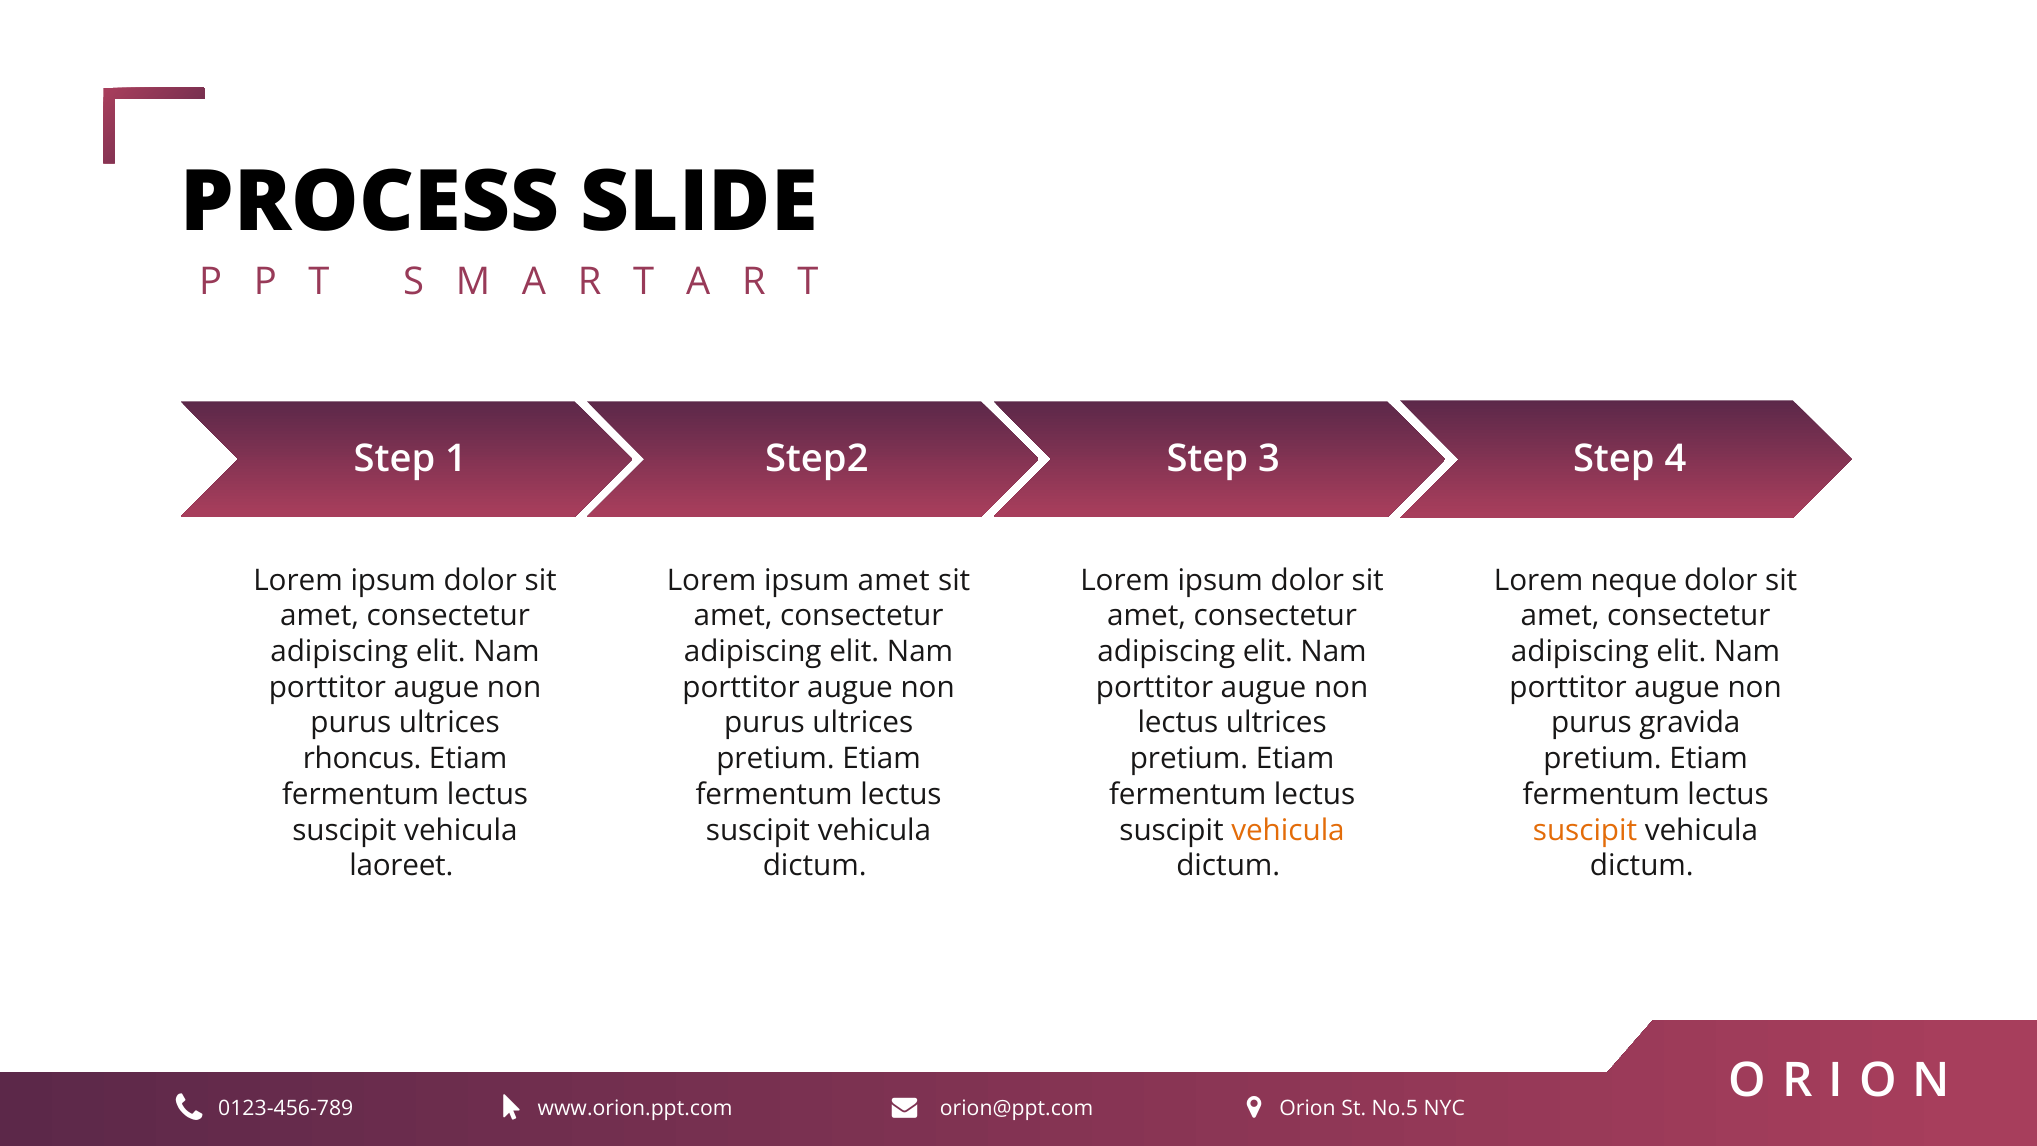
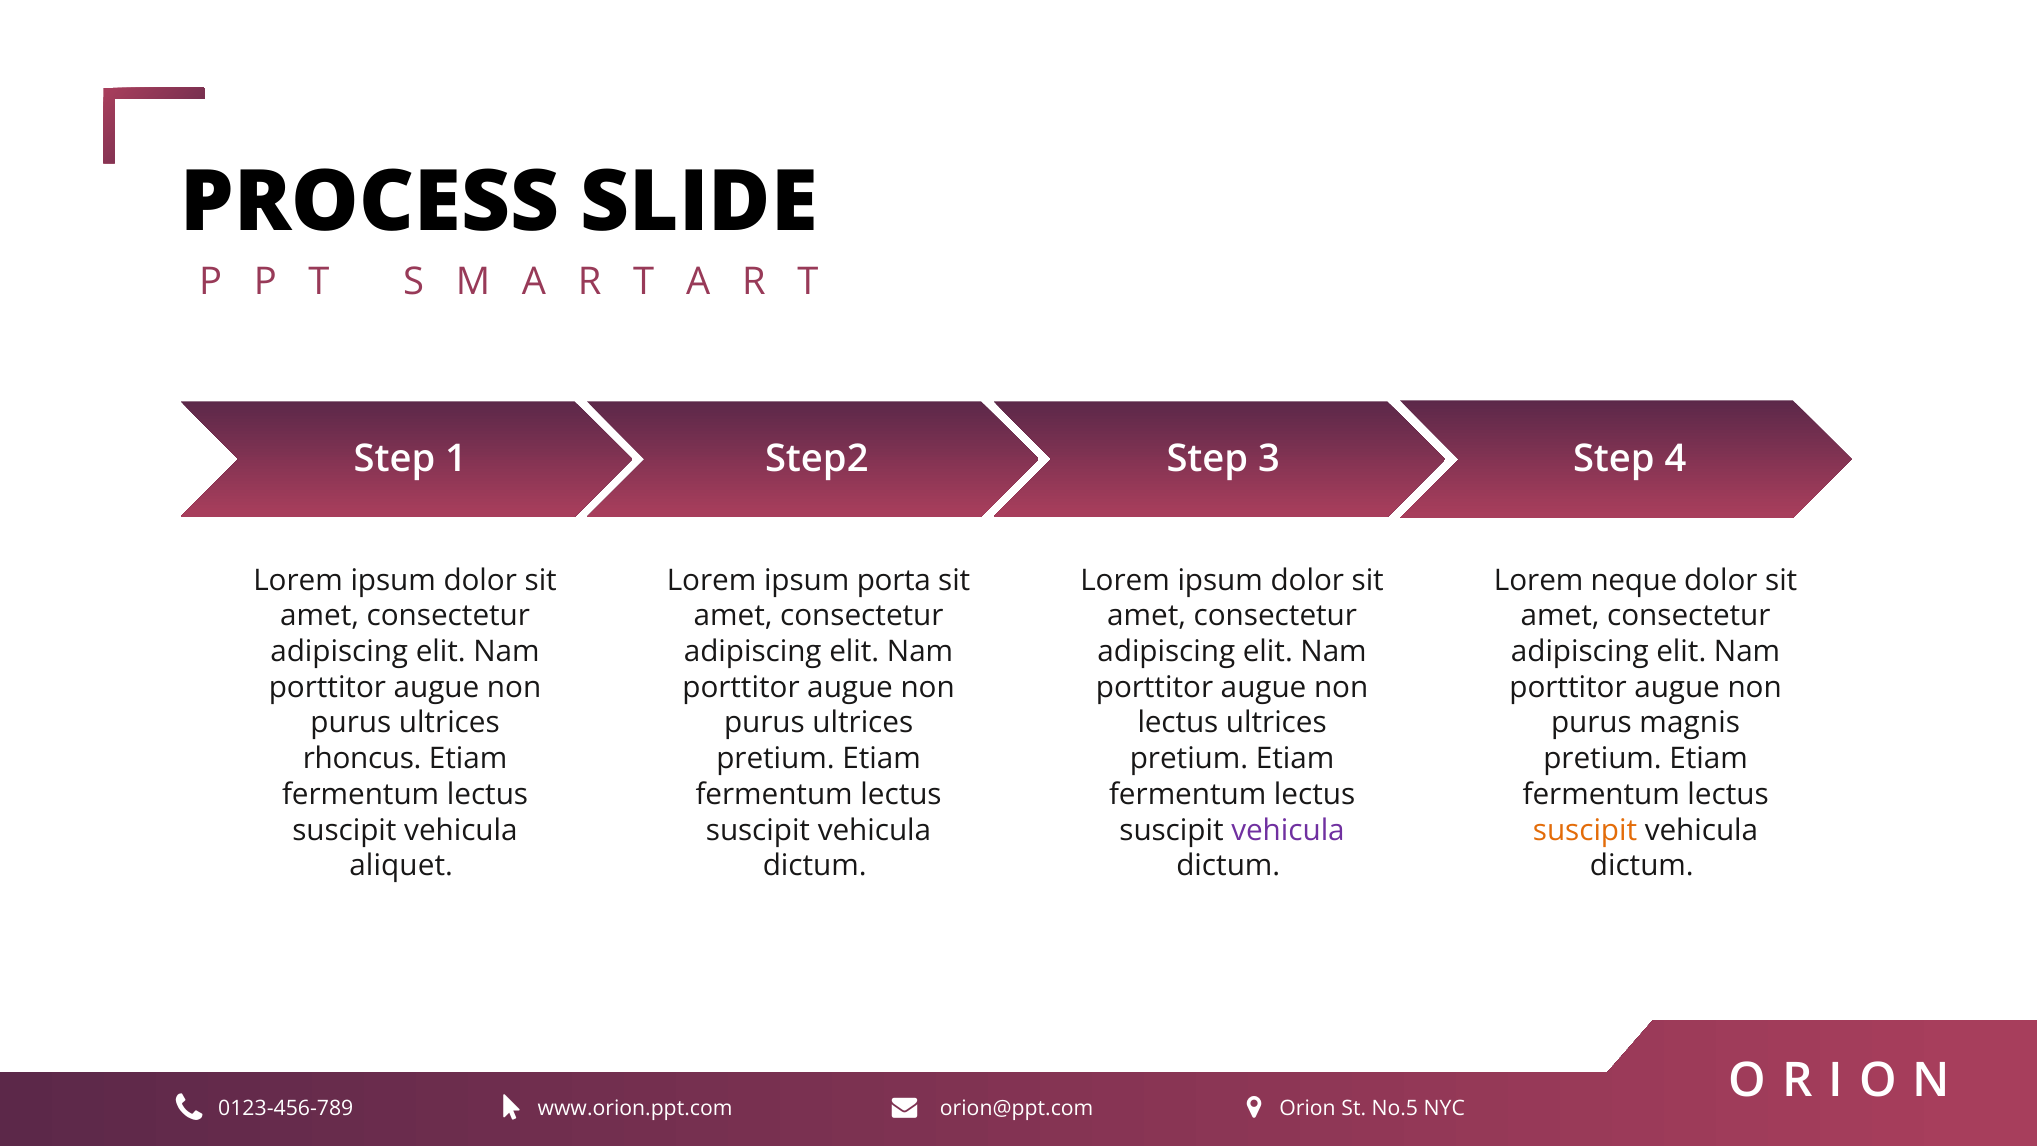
ipsum amet: amet -> porta (894, 580)
gravida: gravida -> magnis (1690, 723)
vehicula colour: orange -> purple (1288, 830)
laoreet: laoreet -> aliquet (401, 866)
